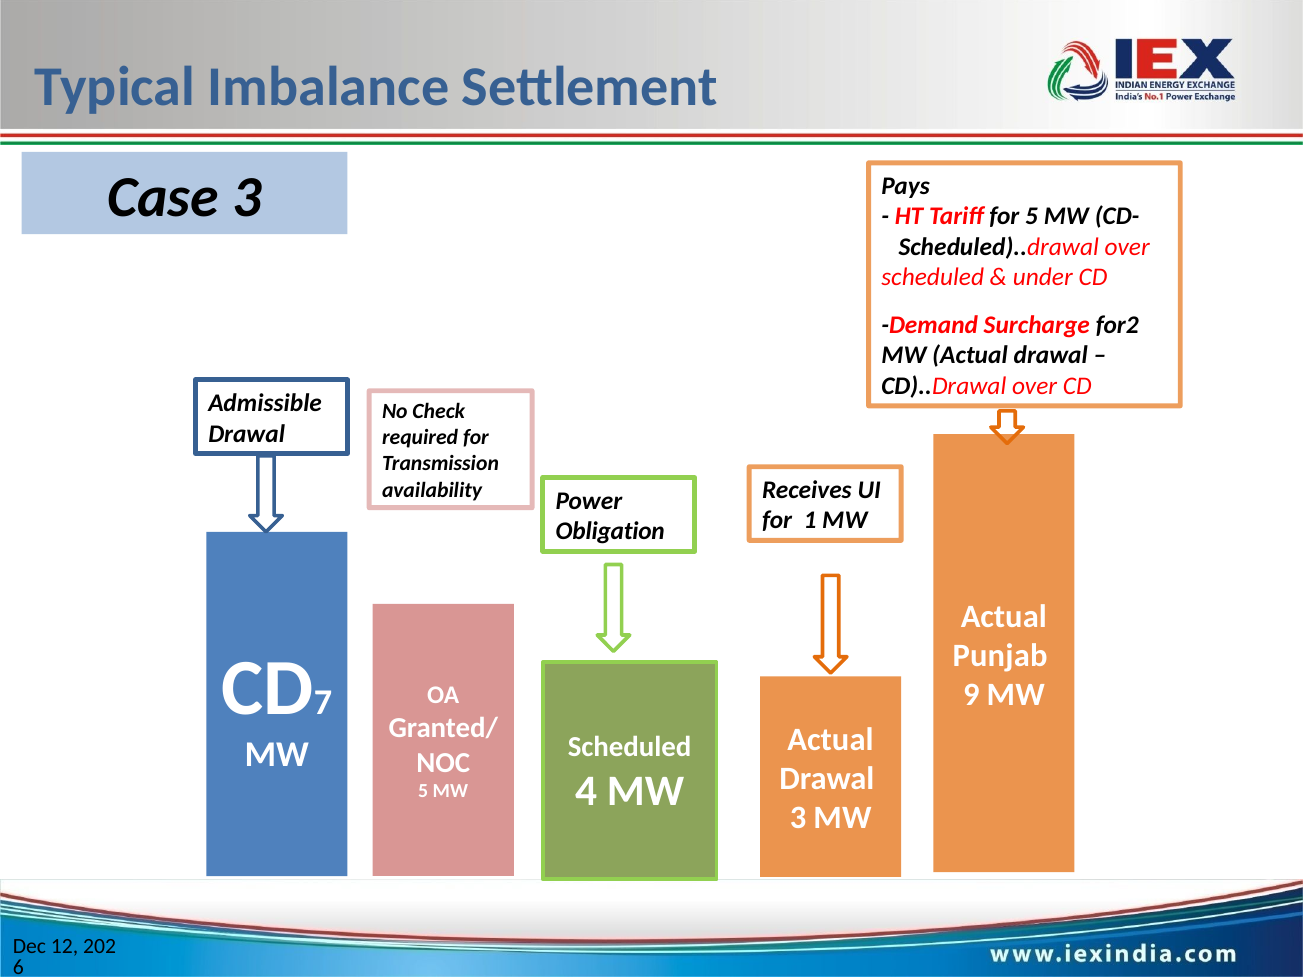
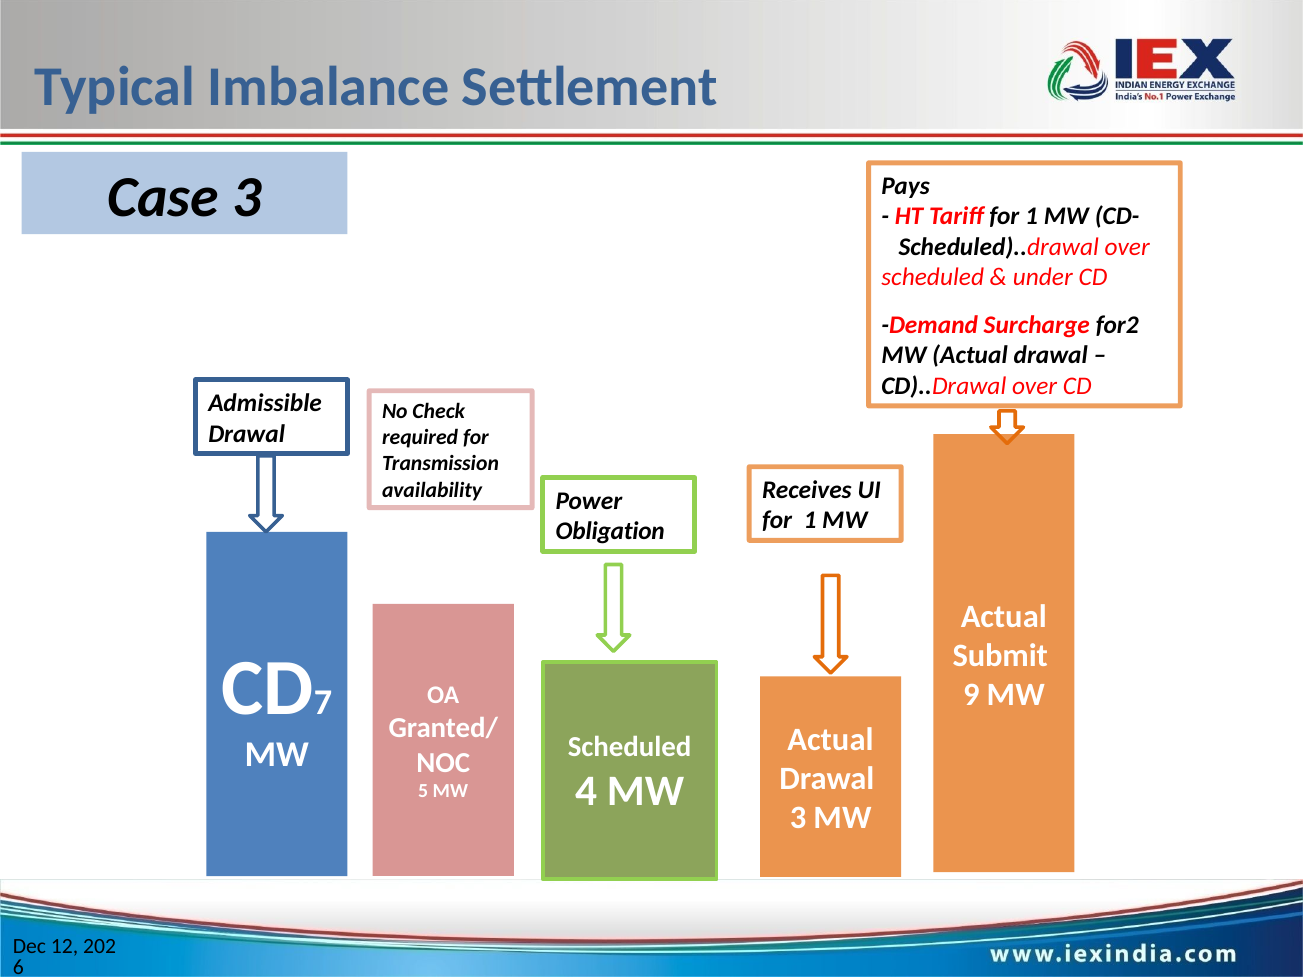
Tariff for 5: 5 -> 1 (1032, 217)
Punjab: Punjab -> Submit (1000, 656)
